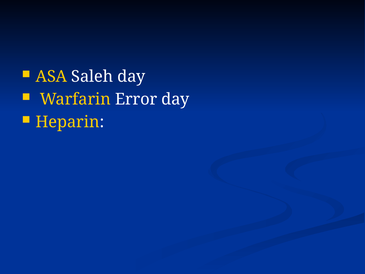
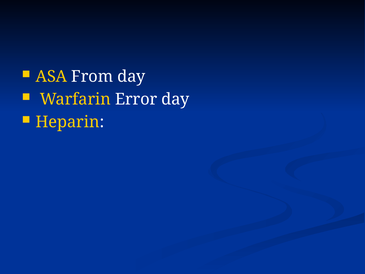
Saleh: Saleh -> From (92, 77)
